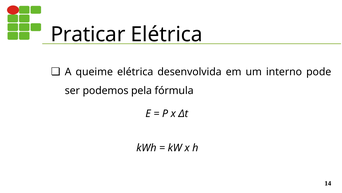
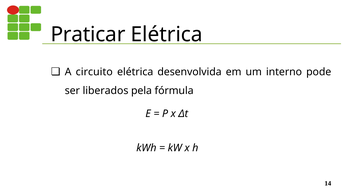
queime: queime -> circuito (94, 72)
podemos: podemos -> liberados (106, 90)
